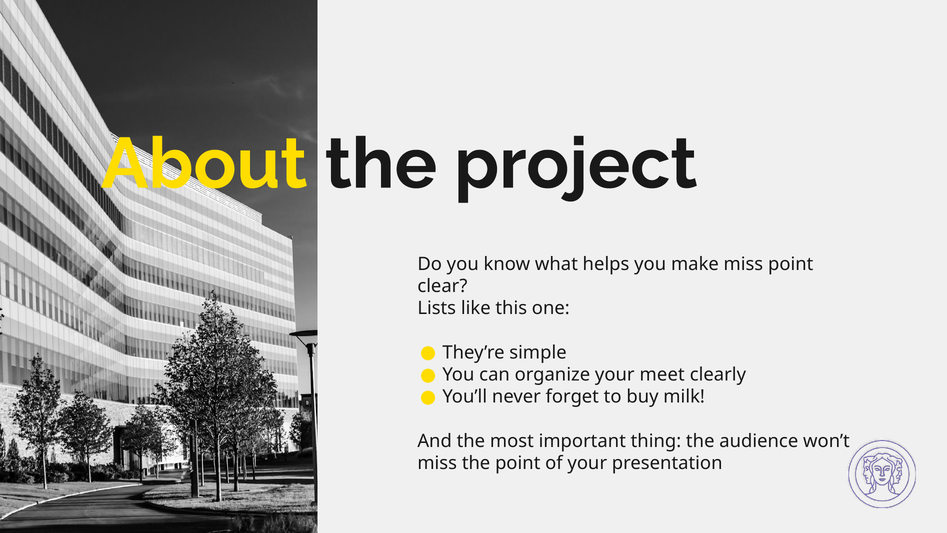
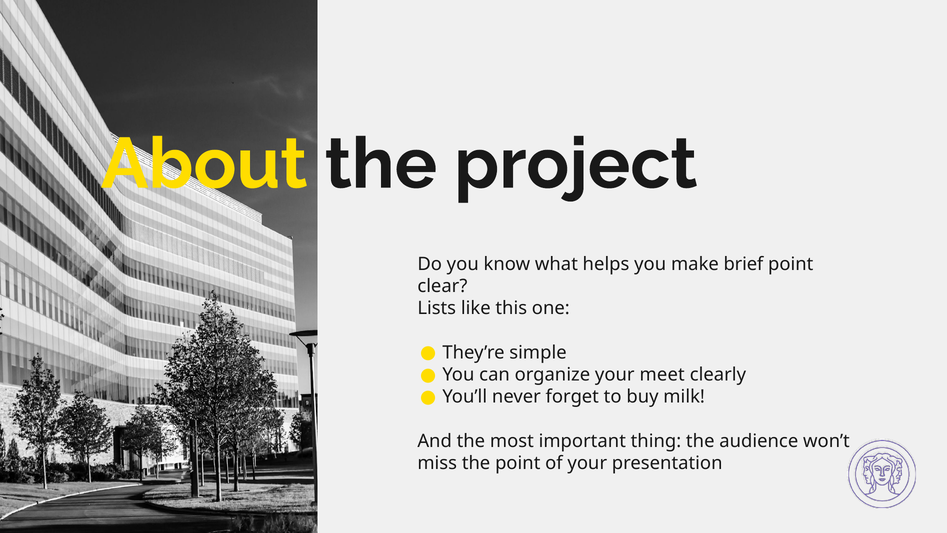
make miss: miss -> brief (743, 264)
